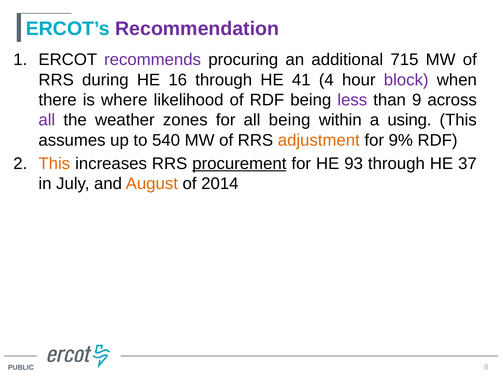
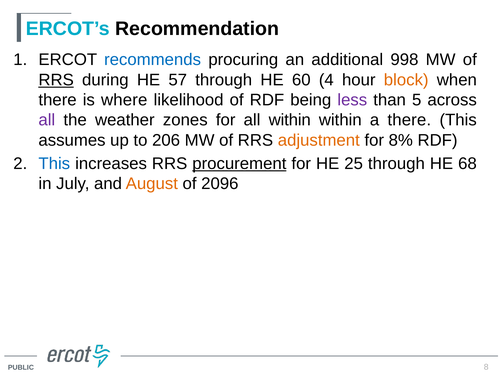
Recommendation colour: purple -> black (197, 29)
recommends colour: purple -> blue (153, 60)
715: 715 -> 998 (404, 60)
RRS underline: none -> present (56, 80)
16: 16 -> 57 (178, 80)
41: 41 -> 60 (301, 80)
block colour: purple -> orange (406, 80)
9: 9 -> 5 (417, 100)
all being: being -> within (290, 120)
a using: using -> there (409, 120)
540: 540 -> 206 (166, 140)
9%: 9% -> 8% (401, 140)
This colour: orange -> blue (54, 164)
93: 93 -> 25 (354, 164)
37: 37 -> 68 (467, 164)
2014: 2014 -> 2096 (220, 184)
